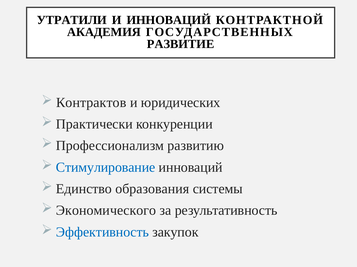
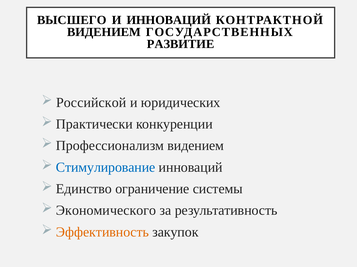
УТРАТИЛИ: УТРАТИЛИ -> ВЫСШЕГО (72, 20)
АКАДЕМИЯ: АКАДЕМИЯ -> ВИДЕНИЕМ (104, 32)
Контрактов: Контрактов -> Российской (91, 103)
Профессионализм развитию: развитию -> видением (196, 146)
образования: образования -> ограничение (152, 189)
Эффективность colour: blue -> orange (102, 233)
